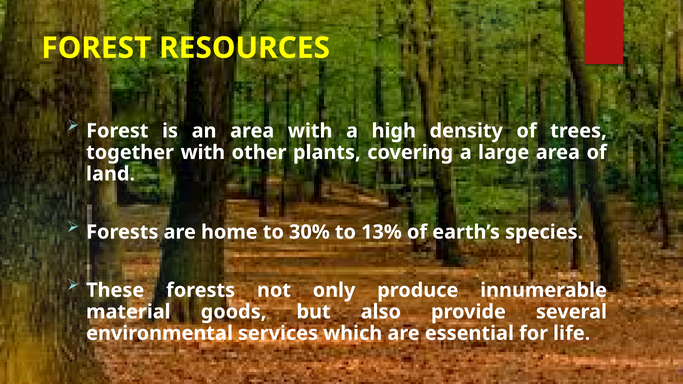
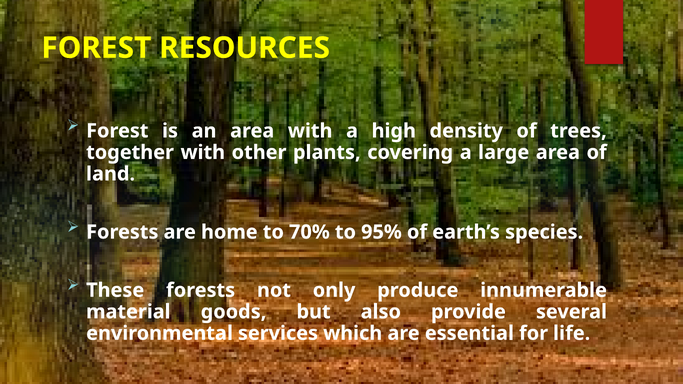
30%: 30% -> 70% (309, 232)
13%: 13% -> 95% (381, 232)
